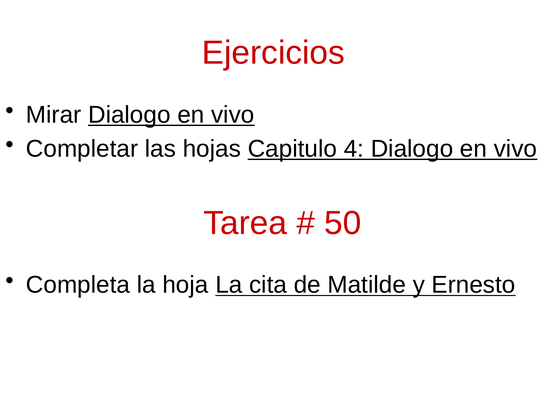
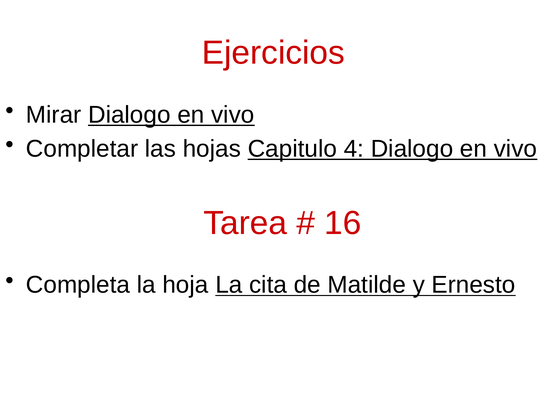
50: 50 -> 16 (343, 223)
